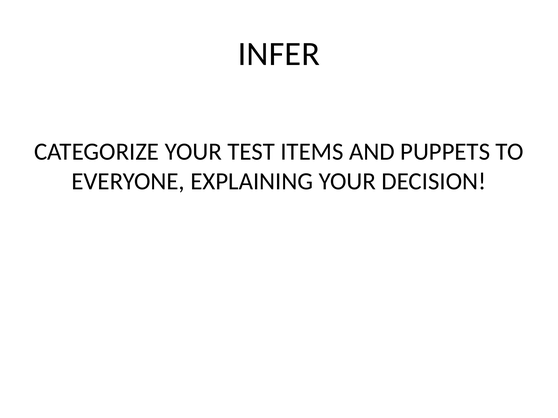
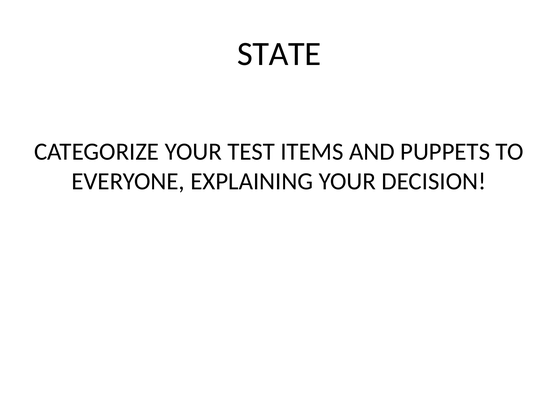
INFER: INFER -> STATE (279, 54)
